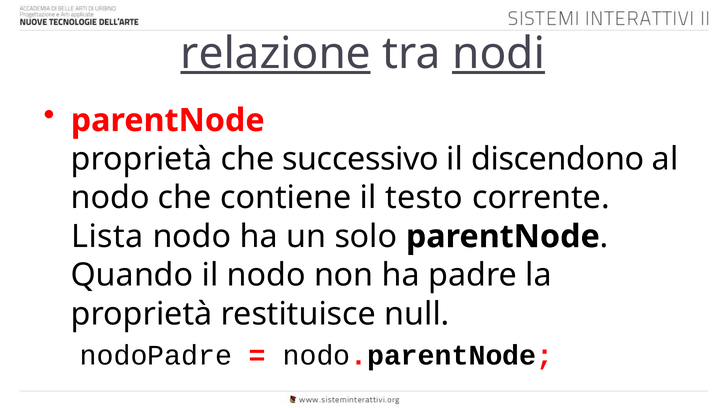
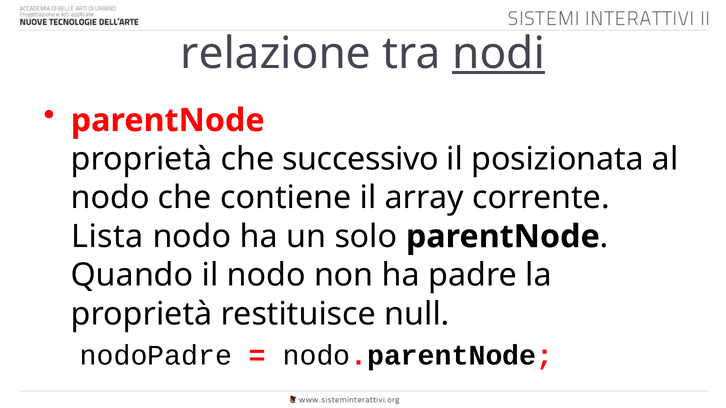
relazione underline: present -> none (276, 53)
discendono: discendono -> posizionata (558, 159)
testo: testo -> array (424, 198)
